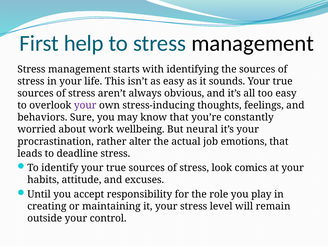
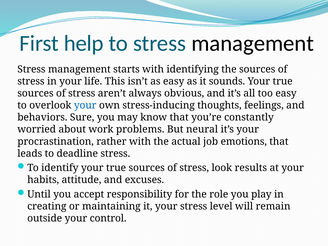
your colour: purple -> blue (85, 105)
wellbeing: wellbeing -> problems (140, 129)
rather alter: alter -> with (140, 141)
comics: comics -> results (251, 168)
